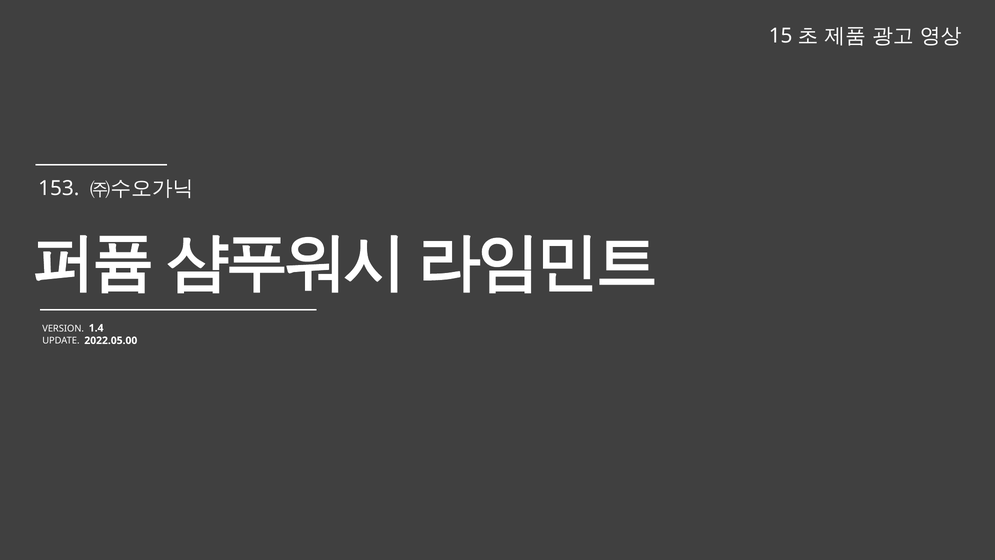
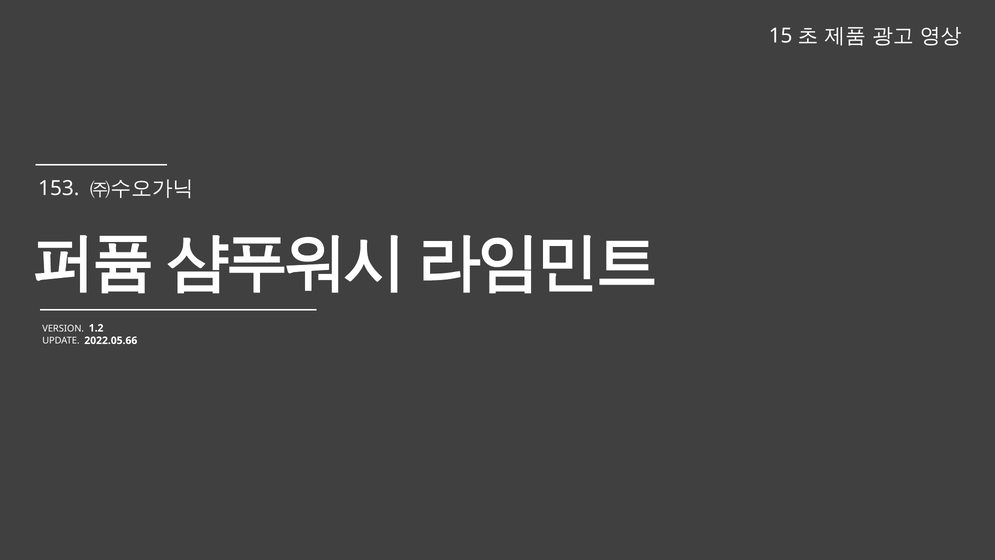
1.4: 1.4 -> 1.2 (96, 328)
2022.05.00: 2022.05.00 -> 2022.05.66 (111, 340)
